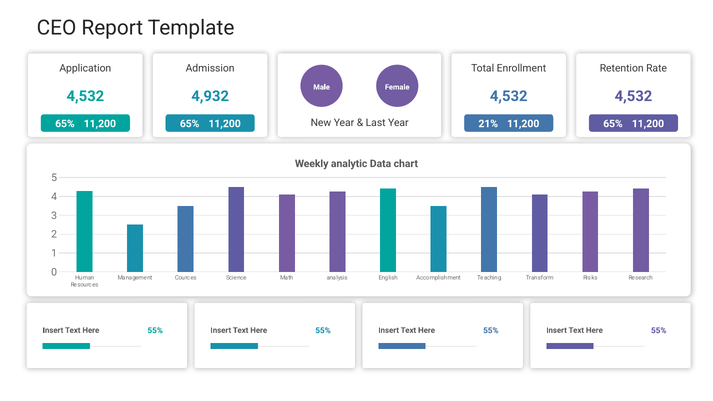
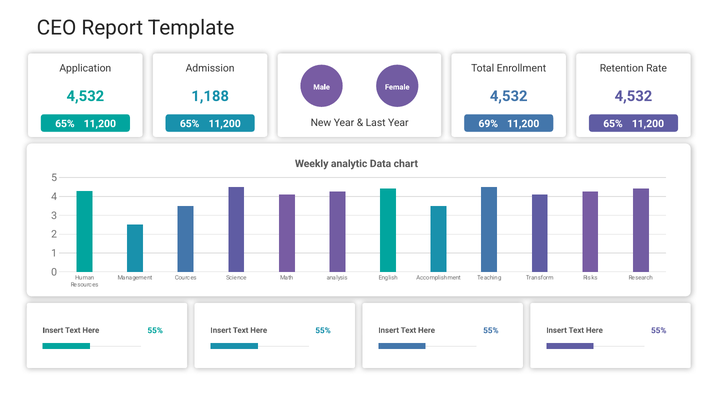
4,932: 4,932 -> 1,188 (210, 96)
21%: 21% -> 69% (488, 124)
